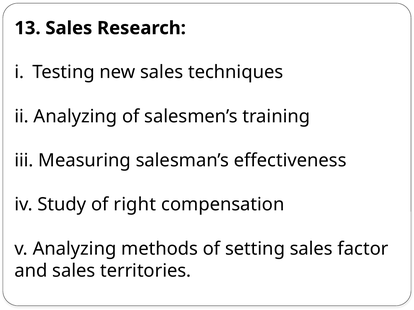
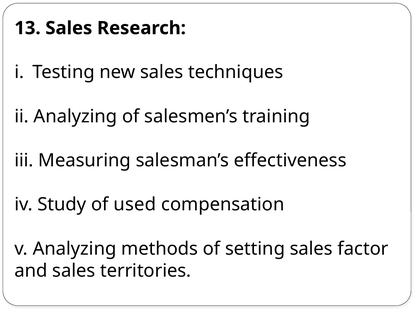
right: right -> used (135, 205)
